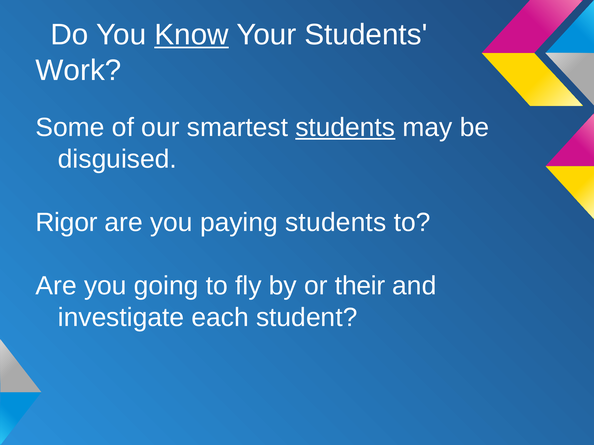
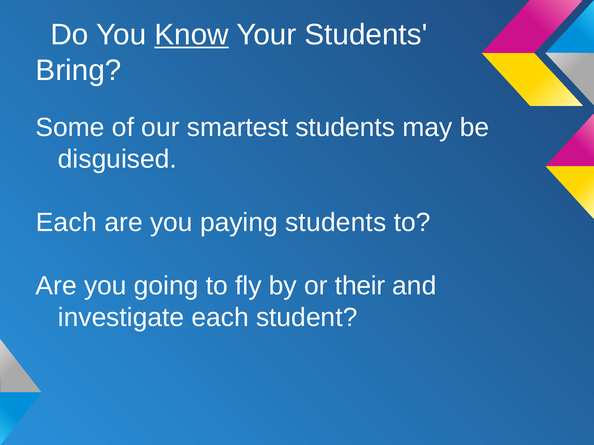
Work: Work -> Bring (79, 70)
students underline: present -> none (345, 128)
Rigor: Rigor -> Each (66, 223)
